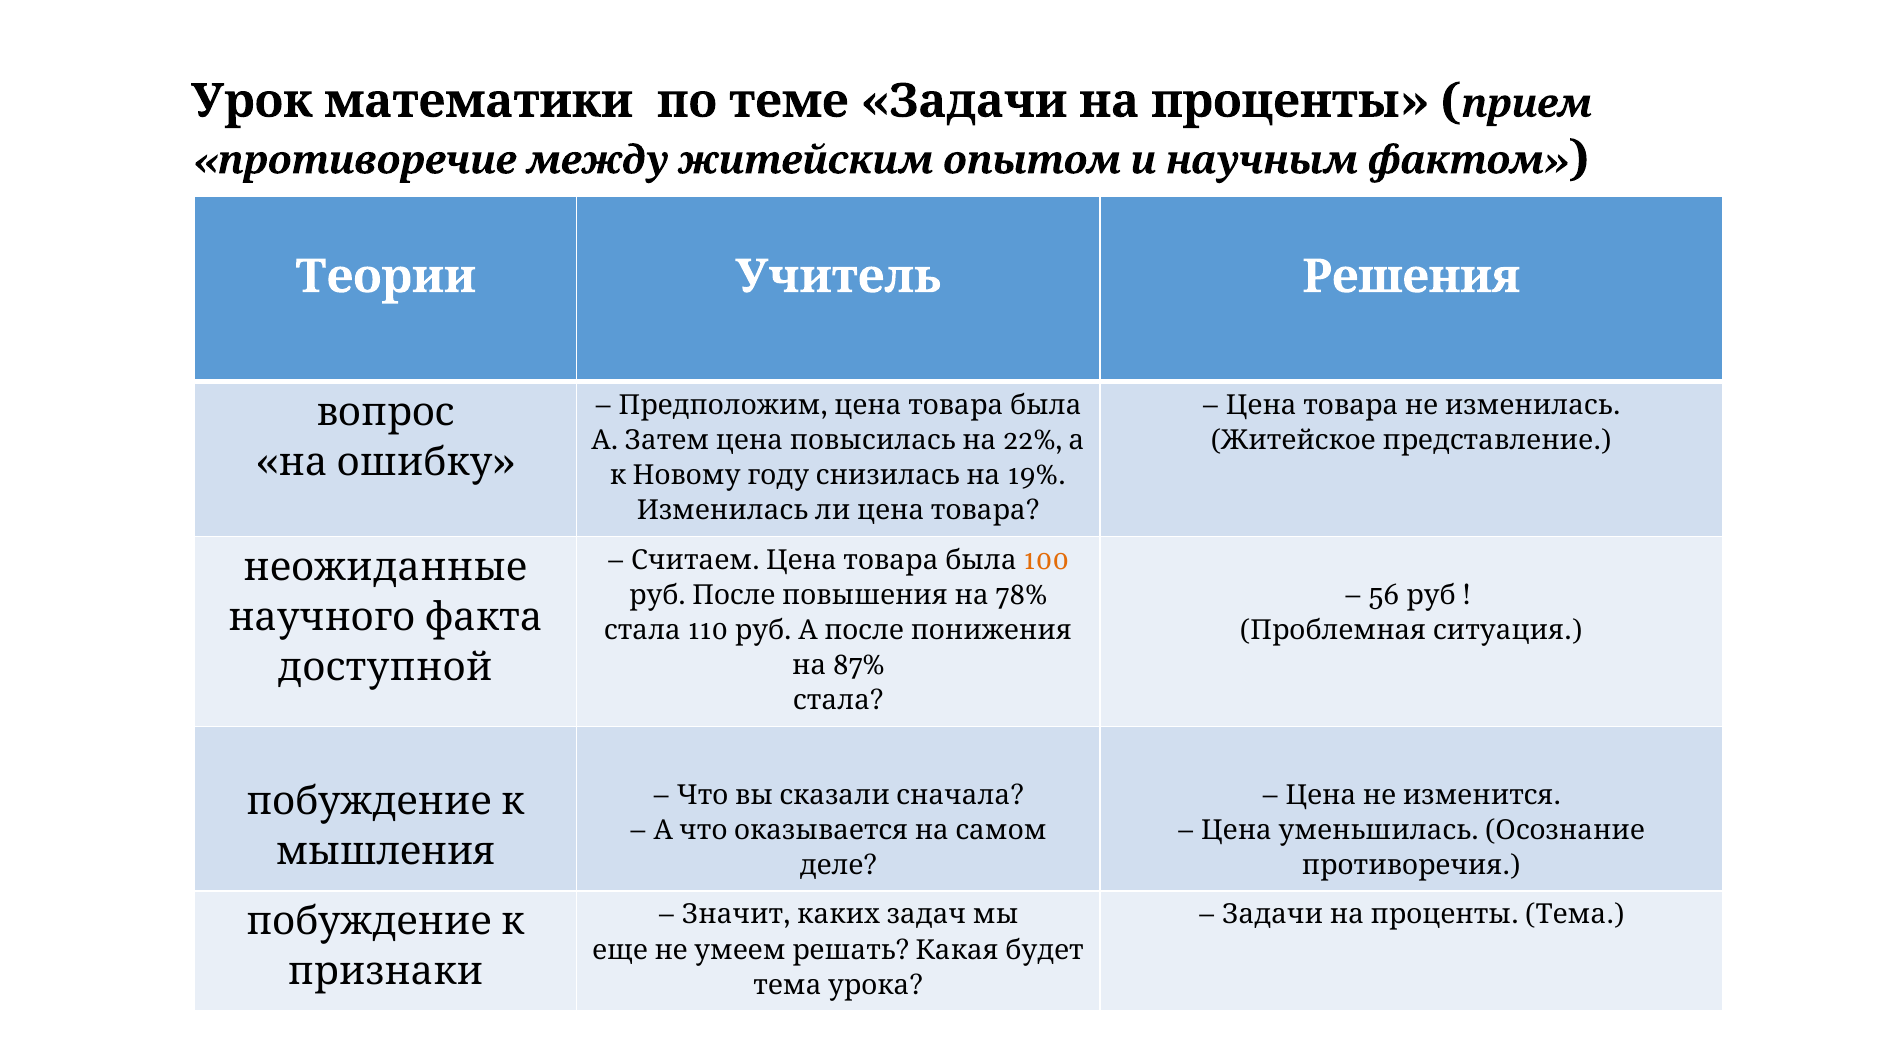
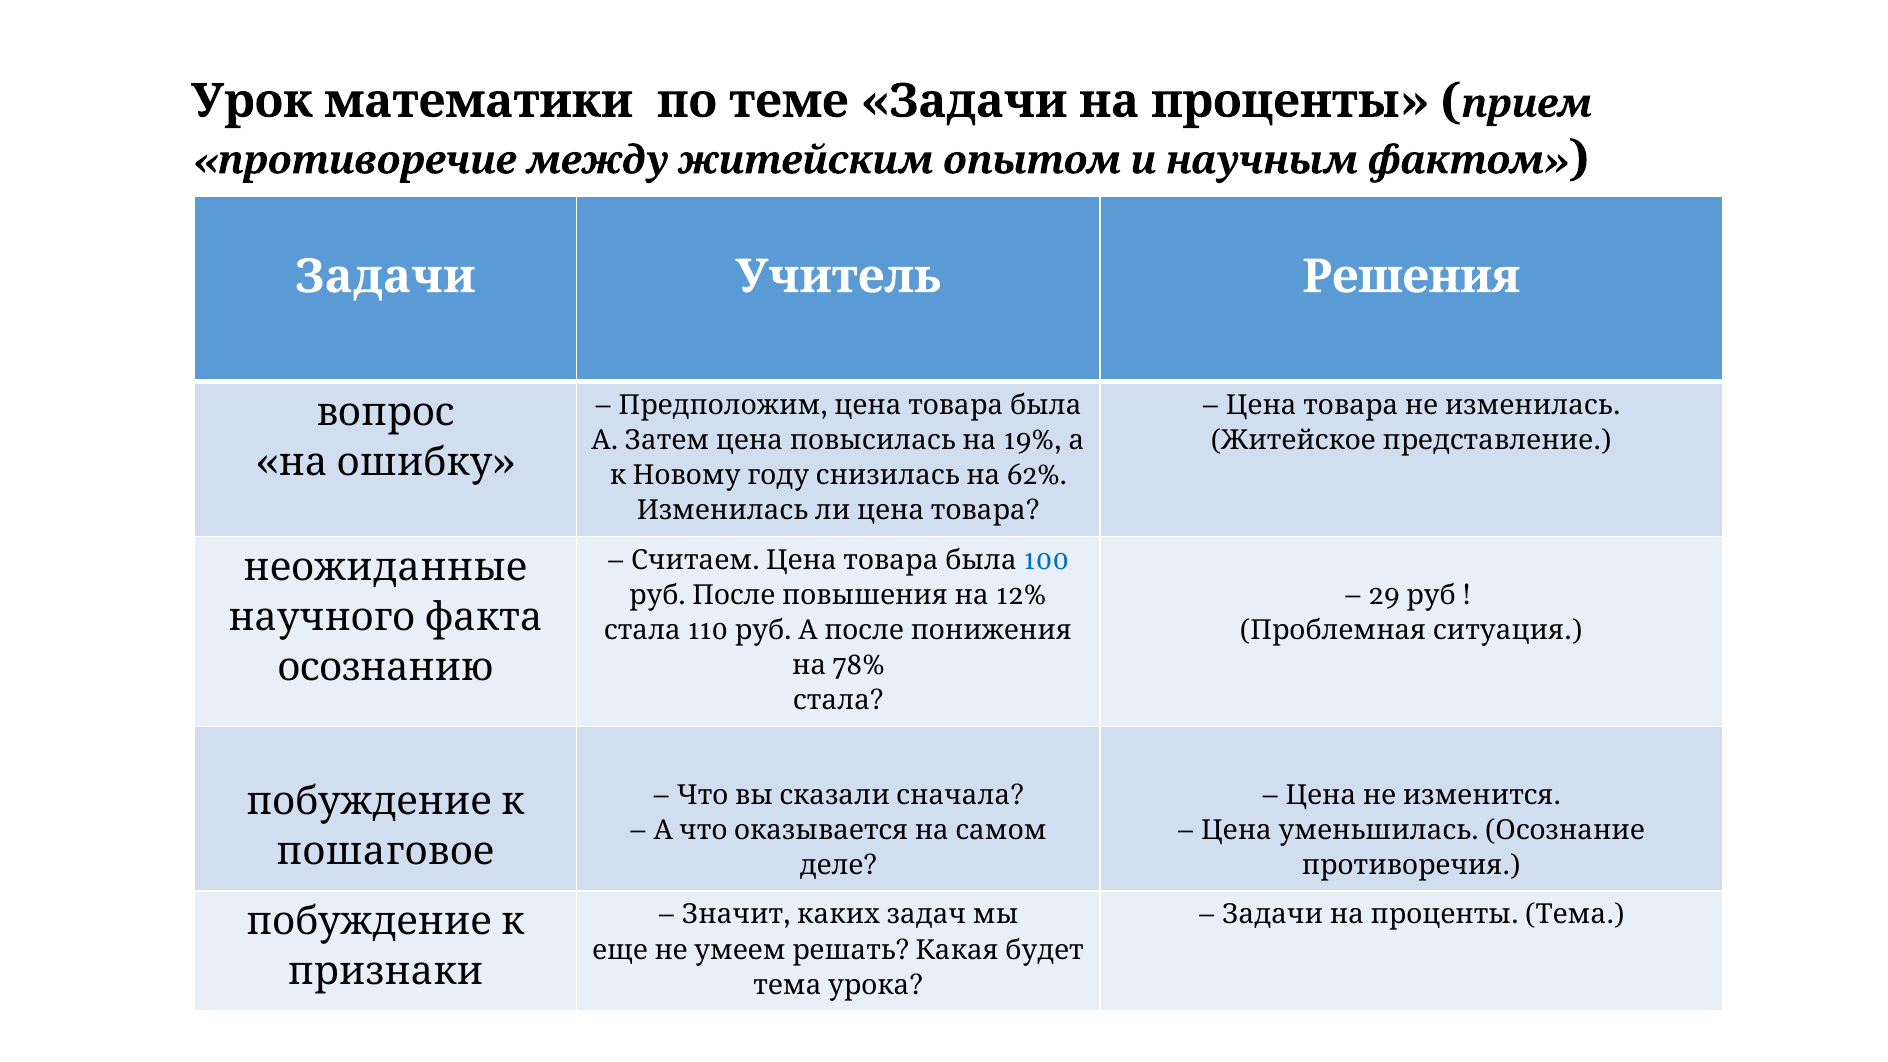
Теории: Теории -> Задачи (385, 277)
22%: 22% -> 19% (1033, 440)
19%: 19% -> 62% (1037, 476)
100 colour: orange -> blue (1047, 560)
78%: 78% -> 12% (1021, 595)
56: 56 -> 29 (1384, 595)
доступной: доступной -> осознанию (386, 667)
87%: 87% -> 78% (859, 666)
мышления: мышления -> пошаговое (385, 852)
